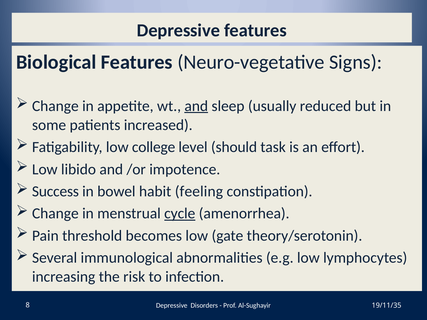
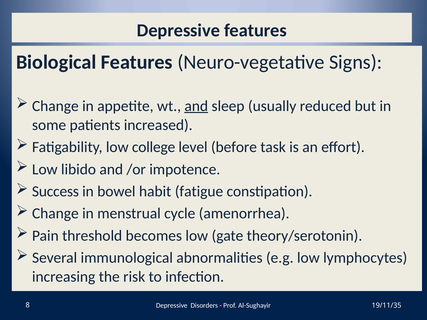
should: should -> before (234, 147)
feeling: feeling -> fatigue (199, 192)
cycle underline: present -> none (180, 214)
